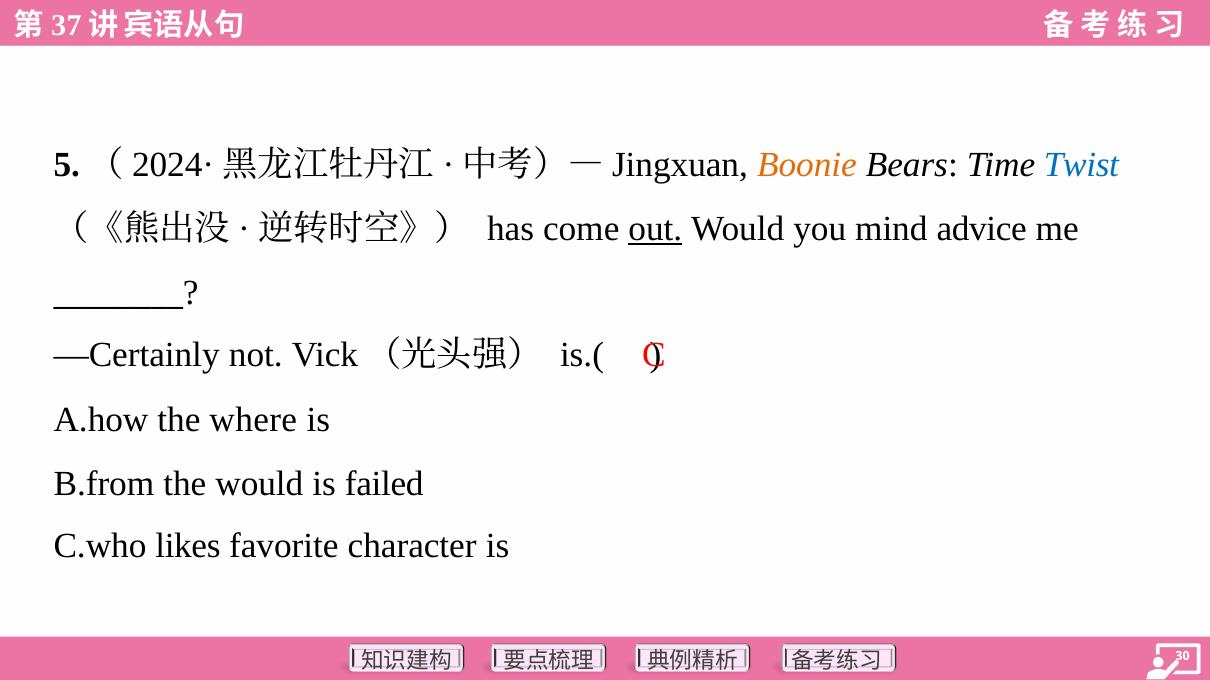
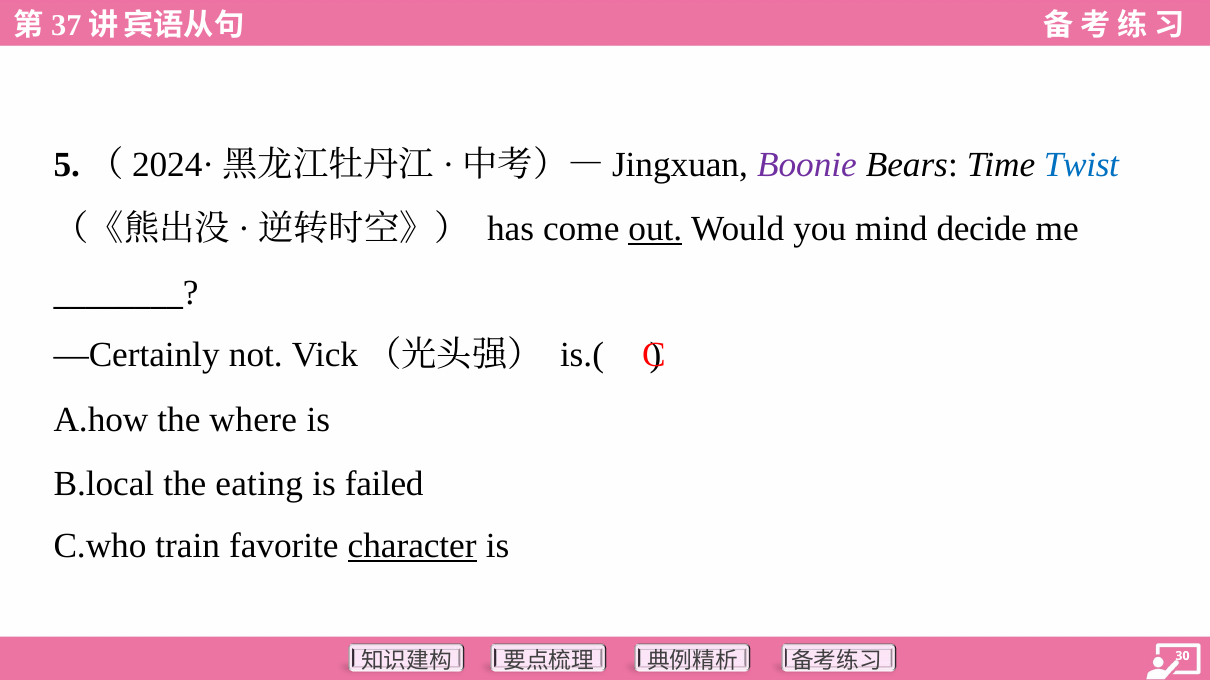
Boonie colour: orange -> purple (807, 165)
advice: advice -> decide (982, 229)
B.from: B.from -> B.local (104, 484)
the would: would -> eating (259, 484)
likes: likes -> train (188, 546)
character underline: none -> present (412, 546)
